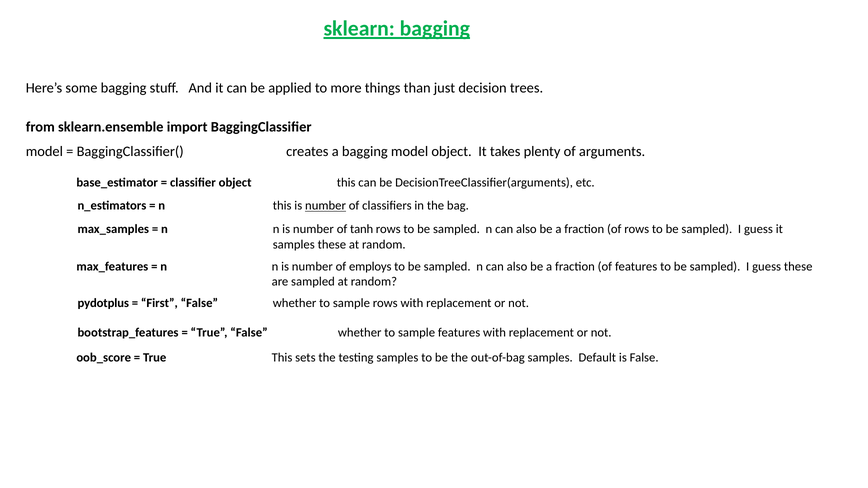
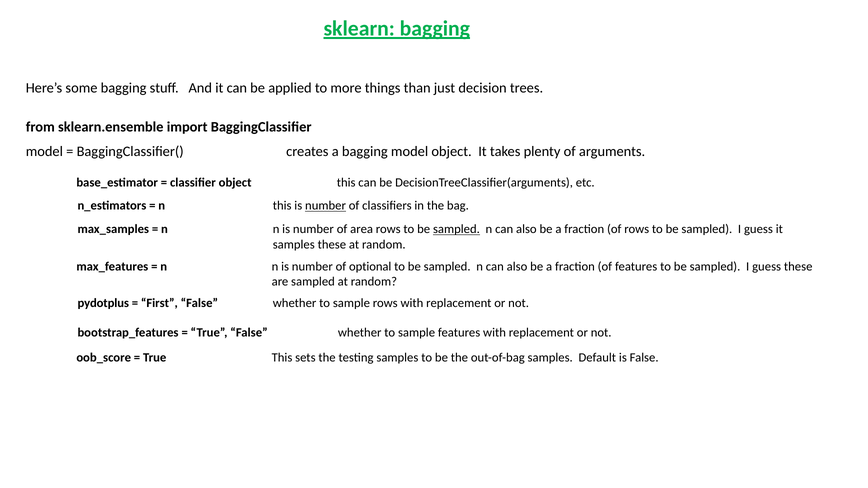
tanh: tanh -> area (362, 229)
sampled underline: none -> present (456, 229)
employs: employs -> optional (370, 267)
